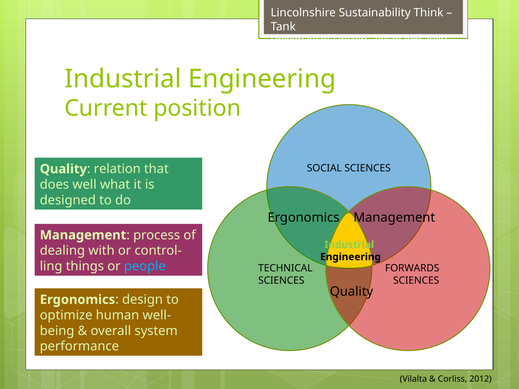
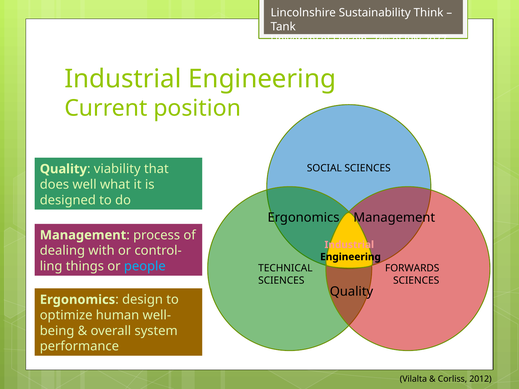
2040: 2040 -> 2077 (435, 39)
relation: relation -> viability (117, 169)
Industrial colour: light green -> pink (349, 245)
